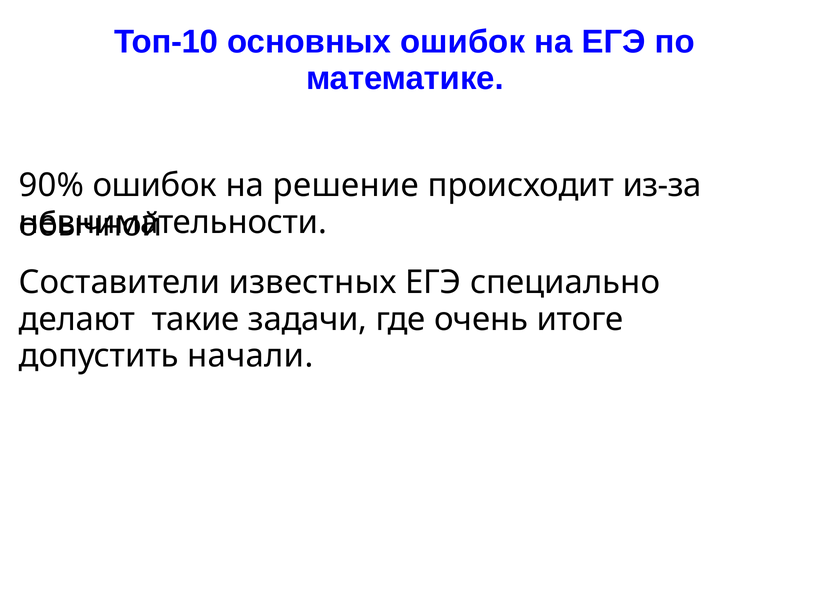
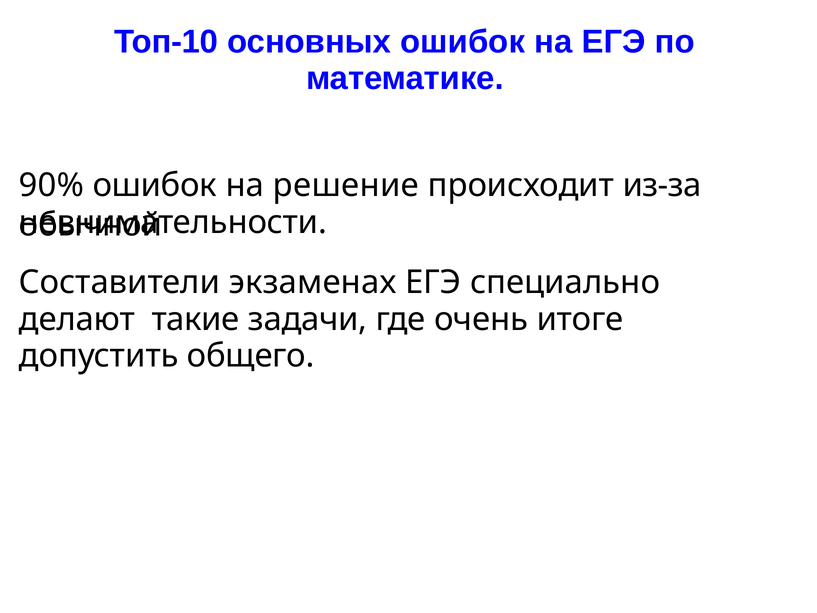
известных: известных -> экзаменах (313, 282)
начали: начали -> общего (251, 356)
